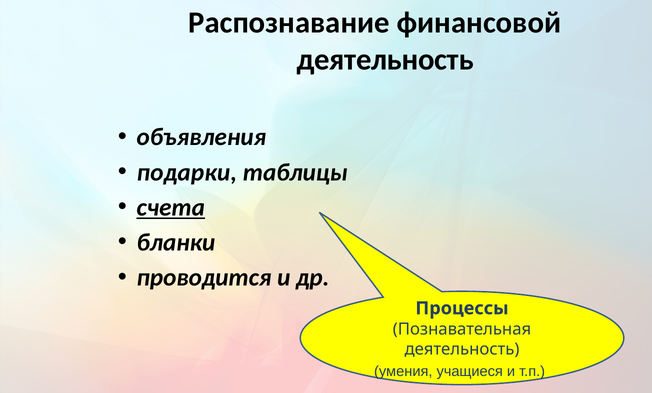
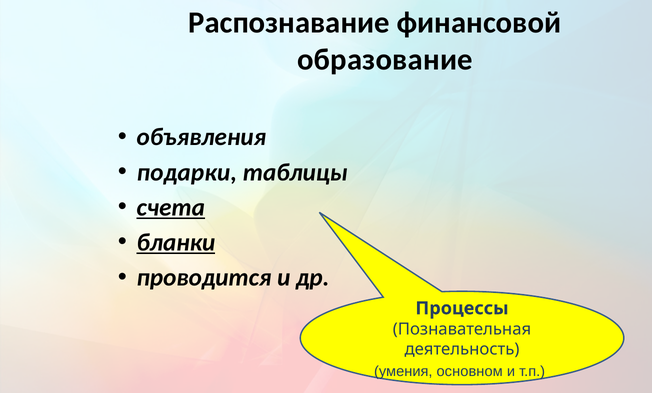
деятельность: деятельность -> образование (385, 59)
бланки underline: none -> present (176, 243)
учащиеся: учащиеся -> основном (470, 371)
